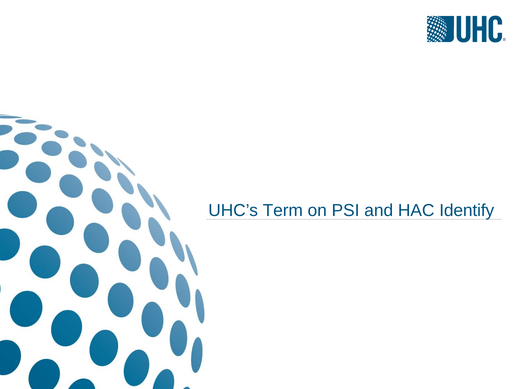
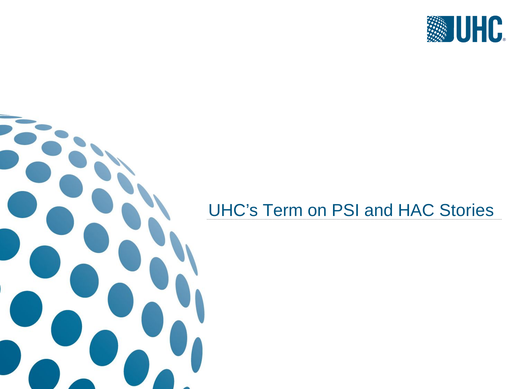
Identify: Identify -> Stories (467, 211)
